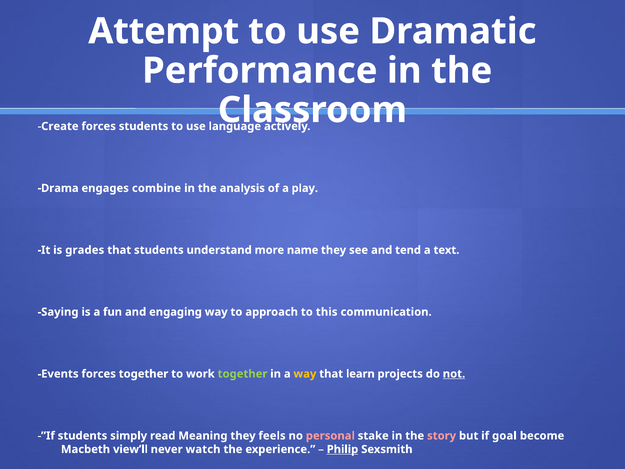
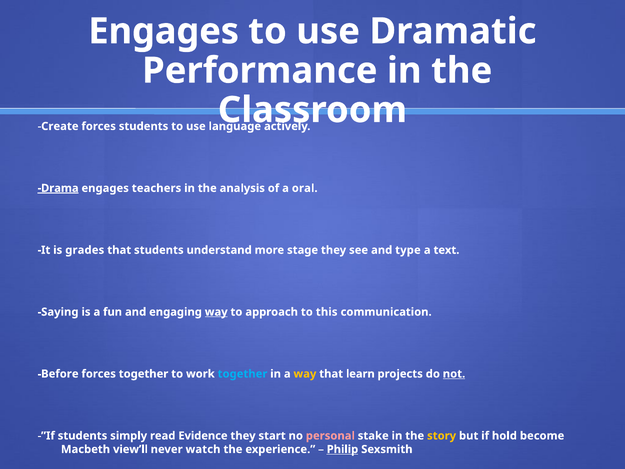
Attempt: Attempt -> Engages (164, 31)
Drama underline: none -> present (58, 188)
combine: combine -> teachers (157, 188)
play: play -> oral (305, 188)
name: name -> stage (303, 250)
tend: tend -> type (408, 250)
way underline: none -> present (216, 312)
Events: Events -> Before (58, 374)
together colour: light green -> light blue (243, 374)
Meaning: Meaning -> Evidence (203, 436)
feels: feels -> start (272, 436)
story colour: pink -> yellow (442, 436)
goal: goal -> hold (504, 436)
